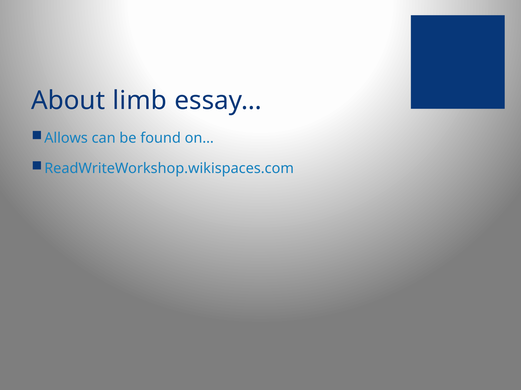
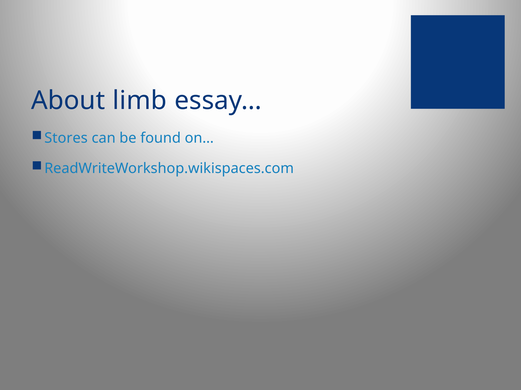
Allows: Allows -> Stores (66, 138)
